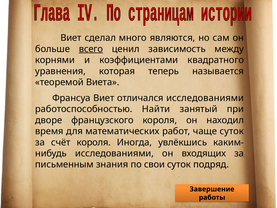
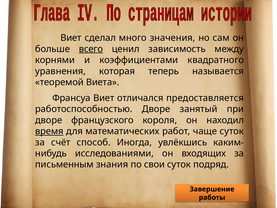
являются: являются -> значения (173, 38)
отличался исследованиями: исследованиями -> предоставляется (205, 98)
работоспособностью Найти: Найти -> Дворе (156, 109)
время underline: none -> present (49, 131)
счёт короля: короля -> способ (94, 142)
